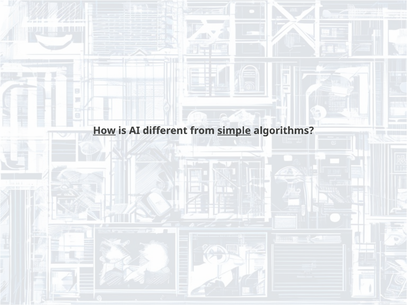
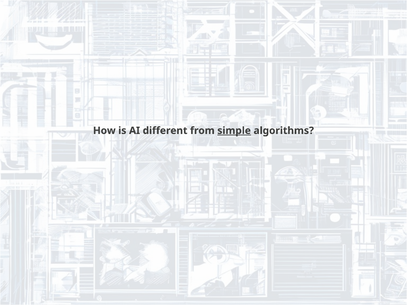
How underline: present -> none (104, 131)
